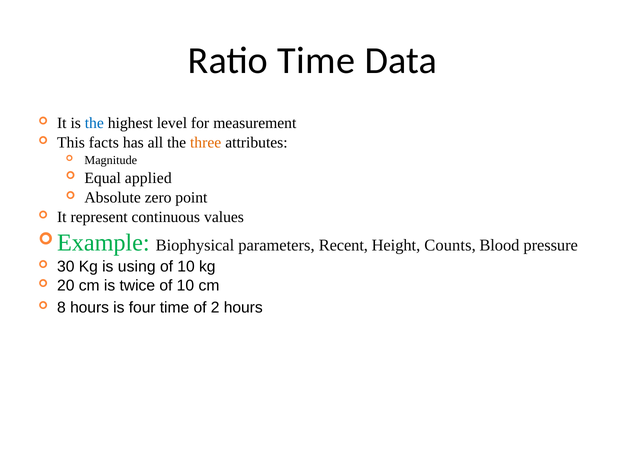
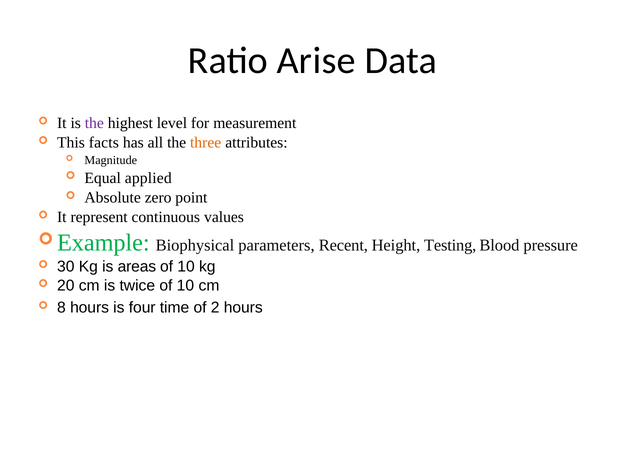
Ratio Time: Time -> Arise (316, 61)
the colour: blue -> purple (94, 123)
Counts: Counts -> Testing (450, 245)
using: using -> areas (137, 267)
